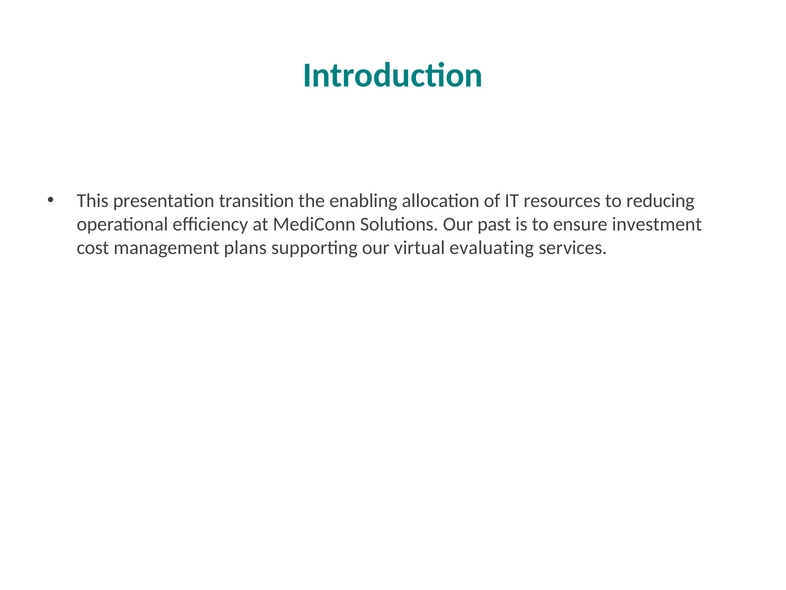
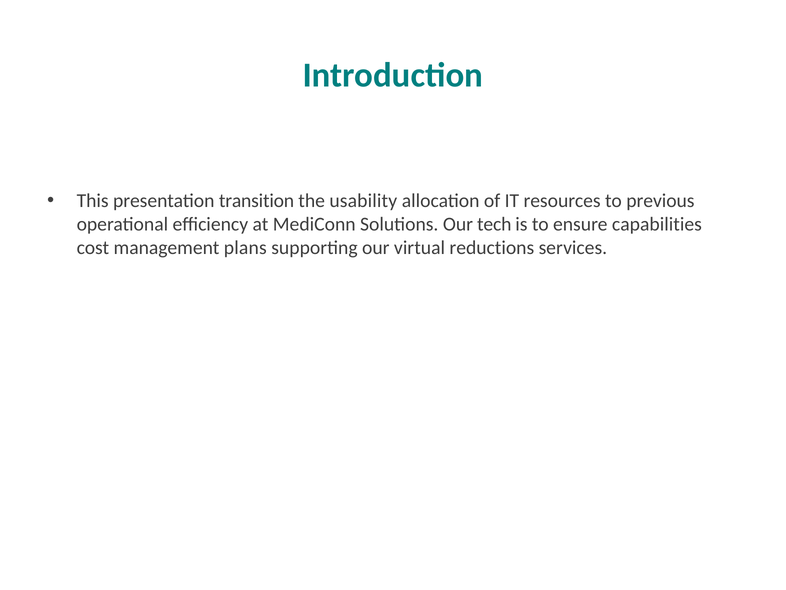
enabling: enabling -> usability (363, 201)
reducing: reducing -> previous (660, 201)
past: past -> tech (494, 224)
investment: investment -> capabilities (657, 224)
evaluating: evaluating -> reductions (492, 248)
